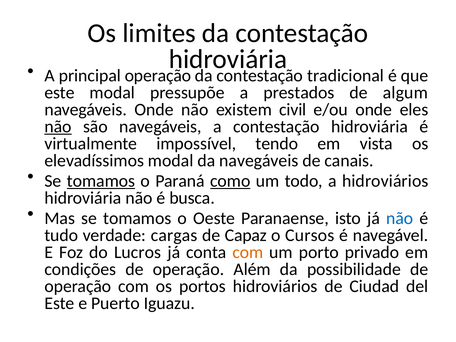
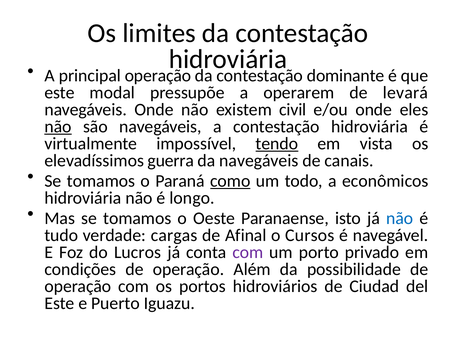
tradicional: tradicional -> dominante (346, 75)
prestados: prestados -> operarem (299, 93)
algum: algum -> levará (405, 93)
tendo underline: none -> present (277, 144)
elevadíssimos modal: modal -> guerra (171, 161)
tomamos underline: present -> none (101, 181)
a hidroviários: hidroviários -> econômicos (385, 181)
busca: busca -> longo (192, 198)
Capaz: Capaz -> Afinal (246, 235)
com colour: orange -> purple (248, 252)
